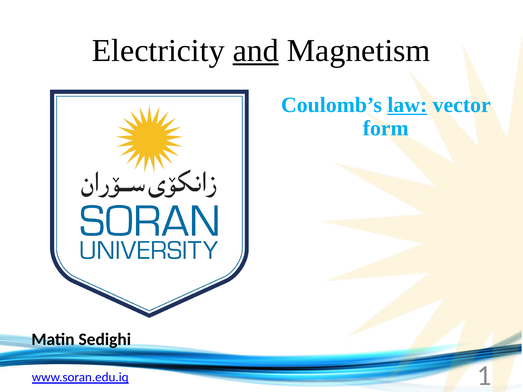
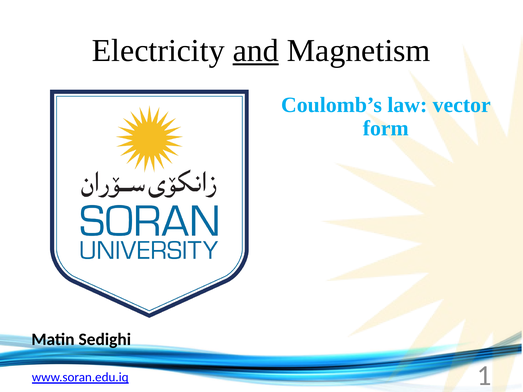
law underline: present -> none (407, 105)
